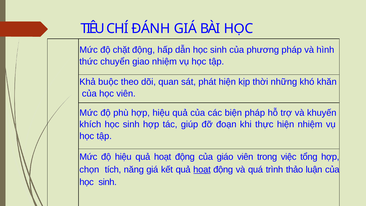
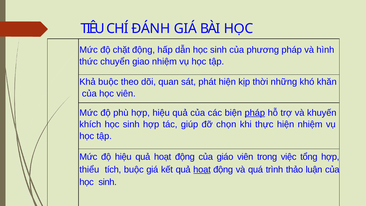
pháp underline: none -> present (255, 113)
đoạn: đoạn -> chọn (226, 124)
chọn: chọn -> thiểu (89, 169)
tích năng: năng -> buộc (134, 169)
